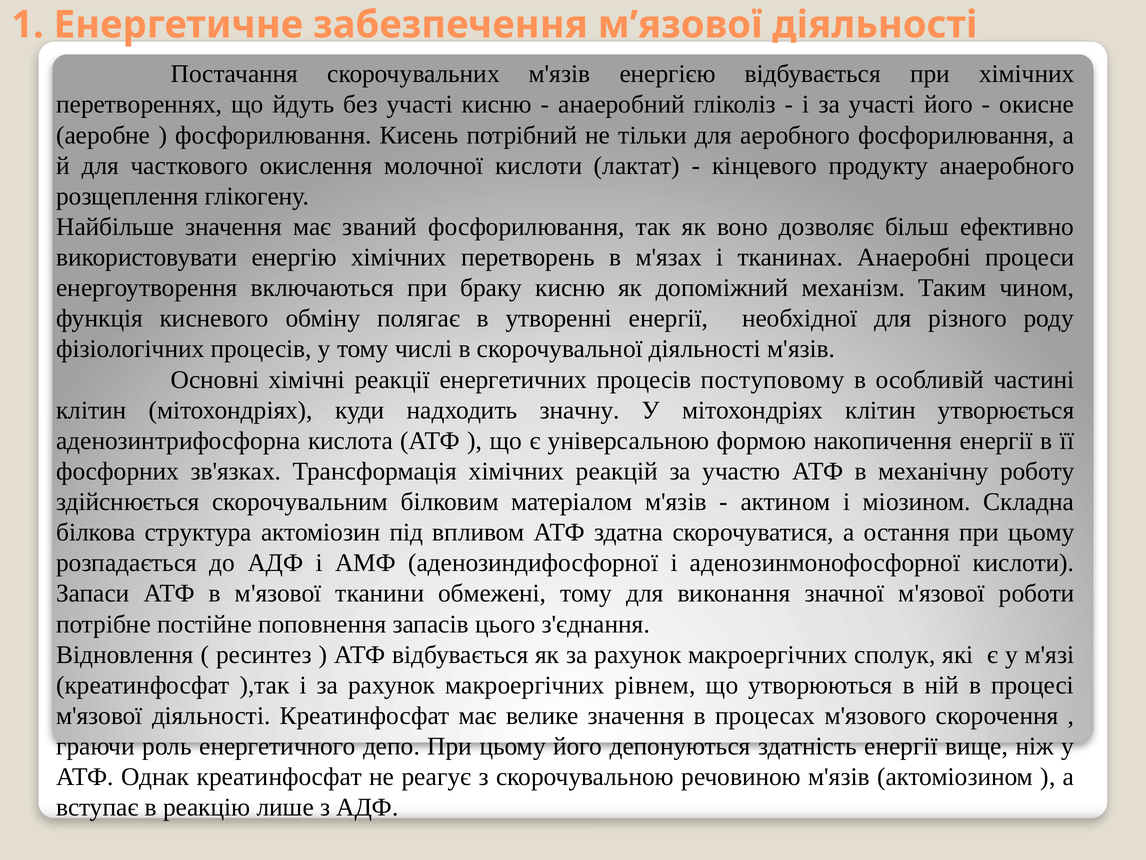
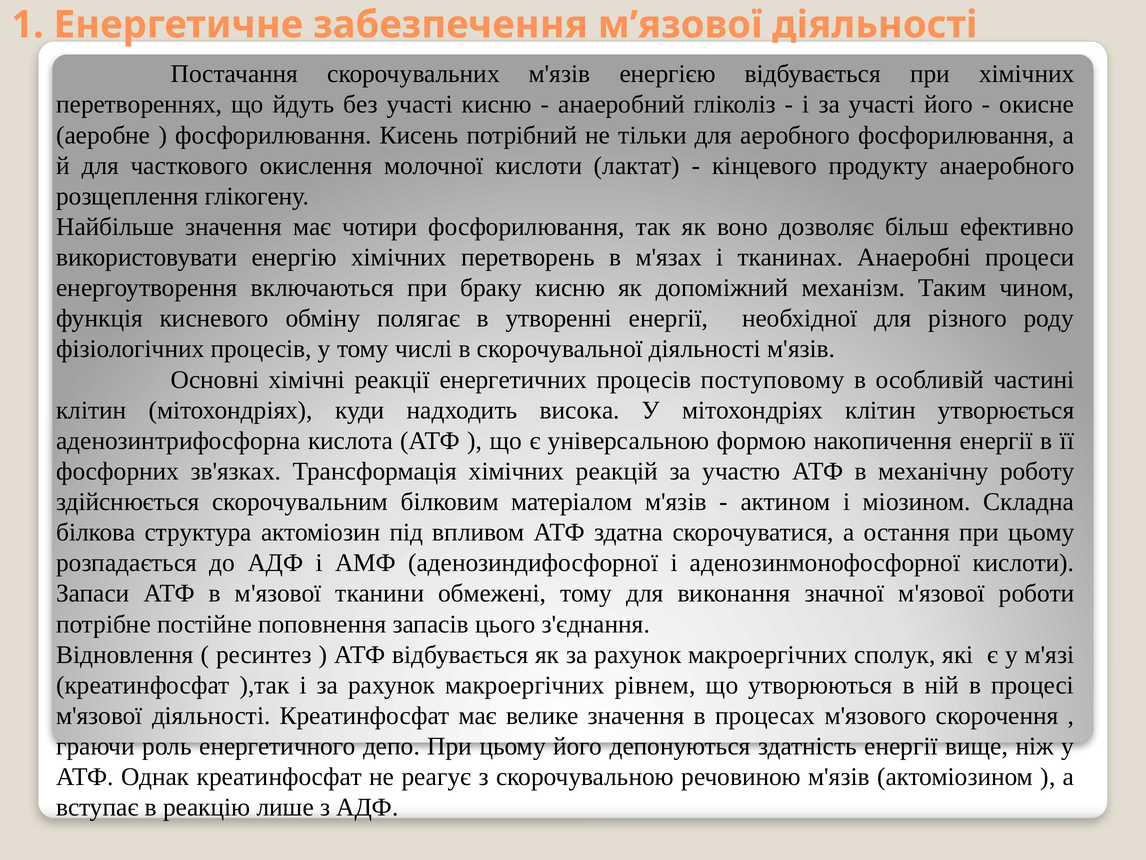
званий: званий -> чотири (380, 227)
значну: значну -> висока (580, 410)
